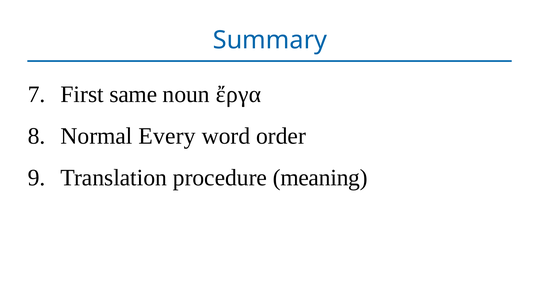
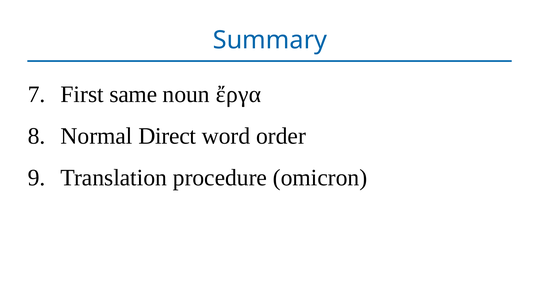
Every: Every -> Direct (167, 136)
meaning: meaning -> omicron (320, 178)
